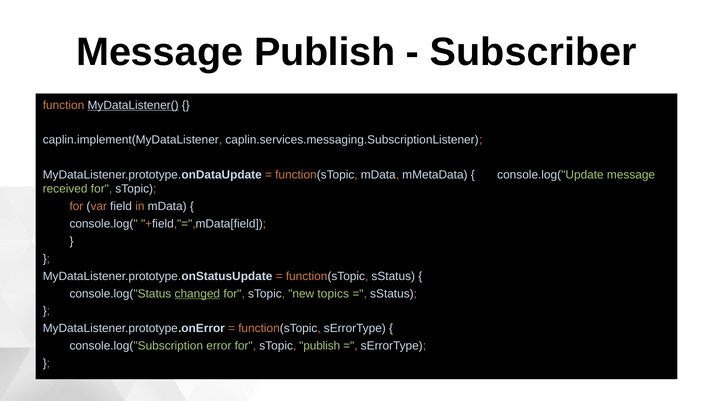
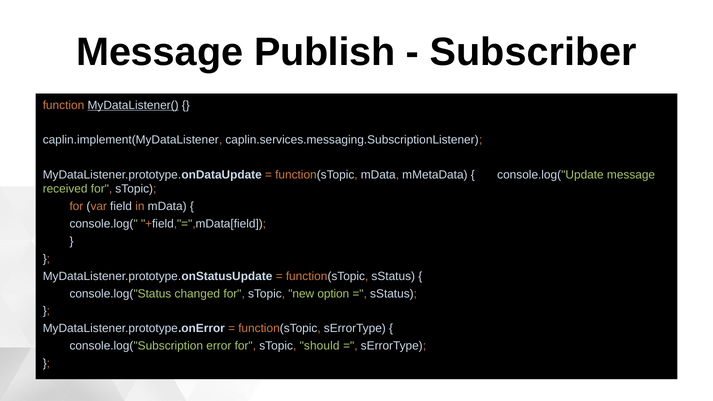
changed underline: present -> none (197, 294)
topics: topics -> option (333, 294)
sTopic publish: publish -> should (320, 346)
